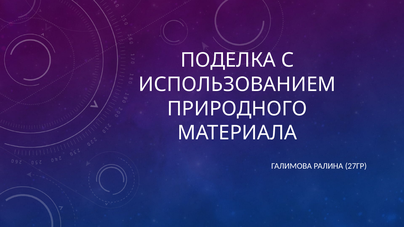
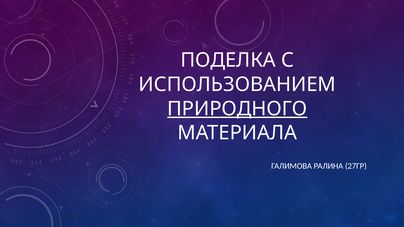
ПРИРОДНОГО underline: none -> present (237, 109)
